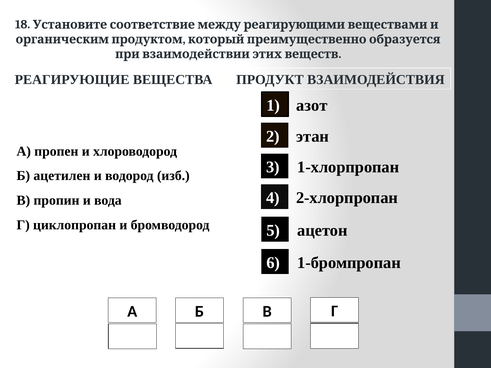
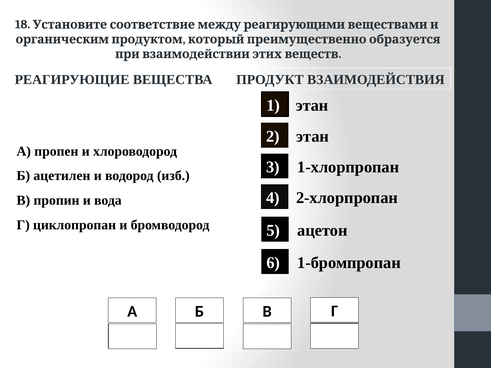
азот: азот -> этан (312, 105)
